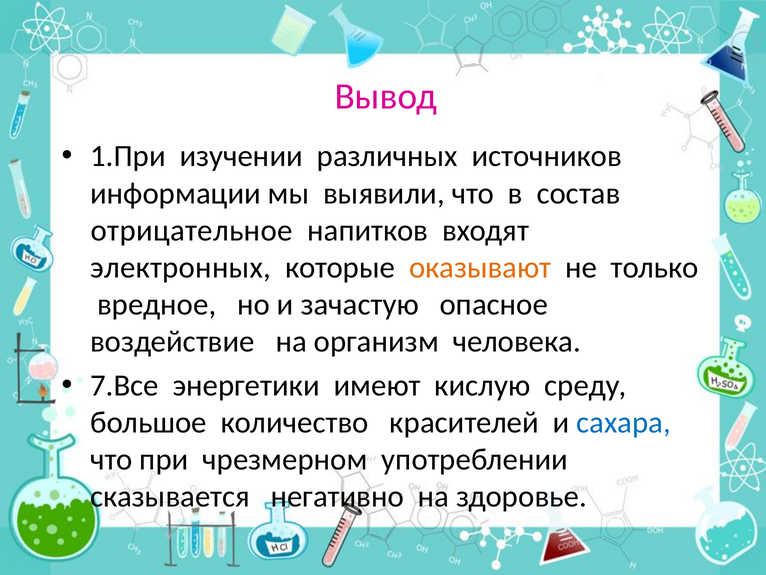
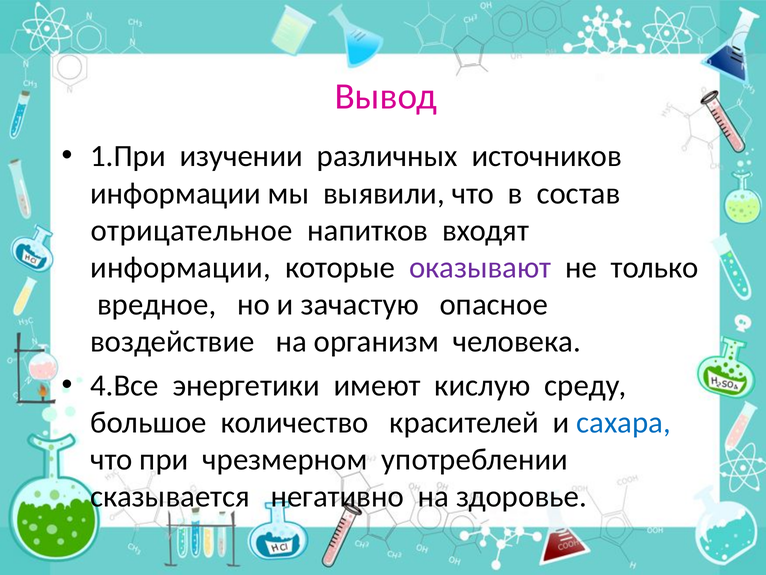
электронных: электронных -> информации (181, 267)
оказывают colour: orange -> purple (480, 267)
7.Все: 7.Все -> 4.Все (124, 385)
